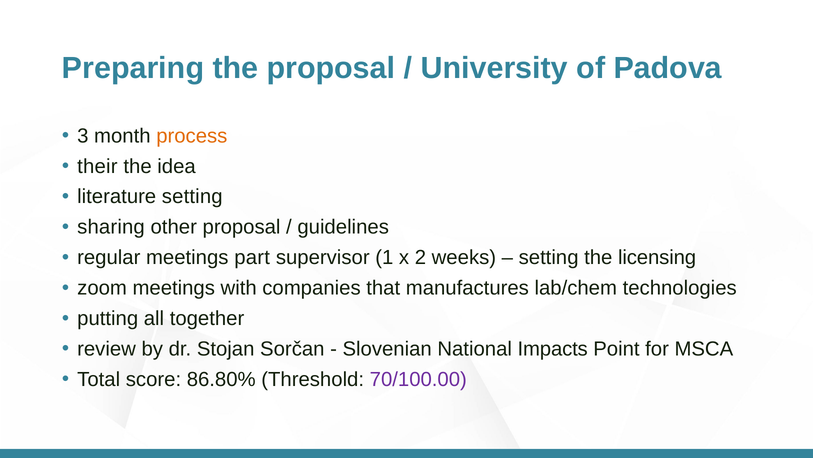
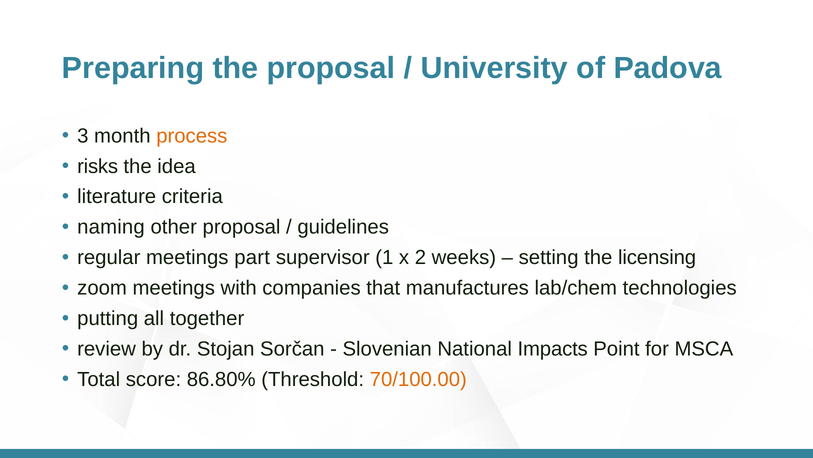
their: their -> risks (98, 166)
literature setting: setting -> criteria (192, 196)
sharing: sharing -> naming (111, 227)
70/100.00 colour: purple -> orange (418, 379)
